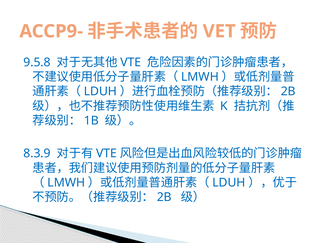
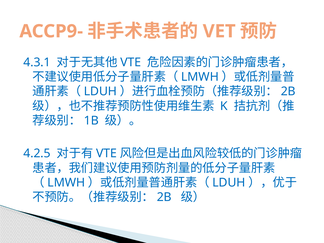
9.5.8: 9.5.8 -> 4.3.1 (37, 62)
8.3.9: 8.3.9 -> 4.2.5 (37, 153)
